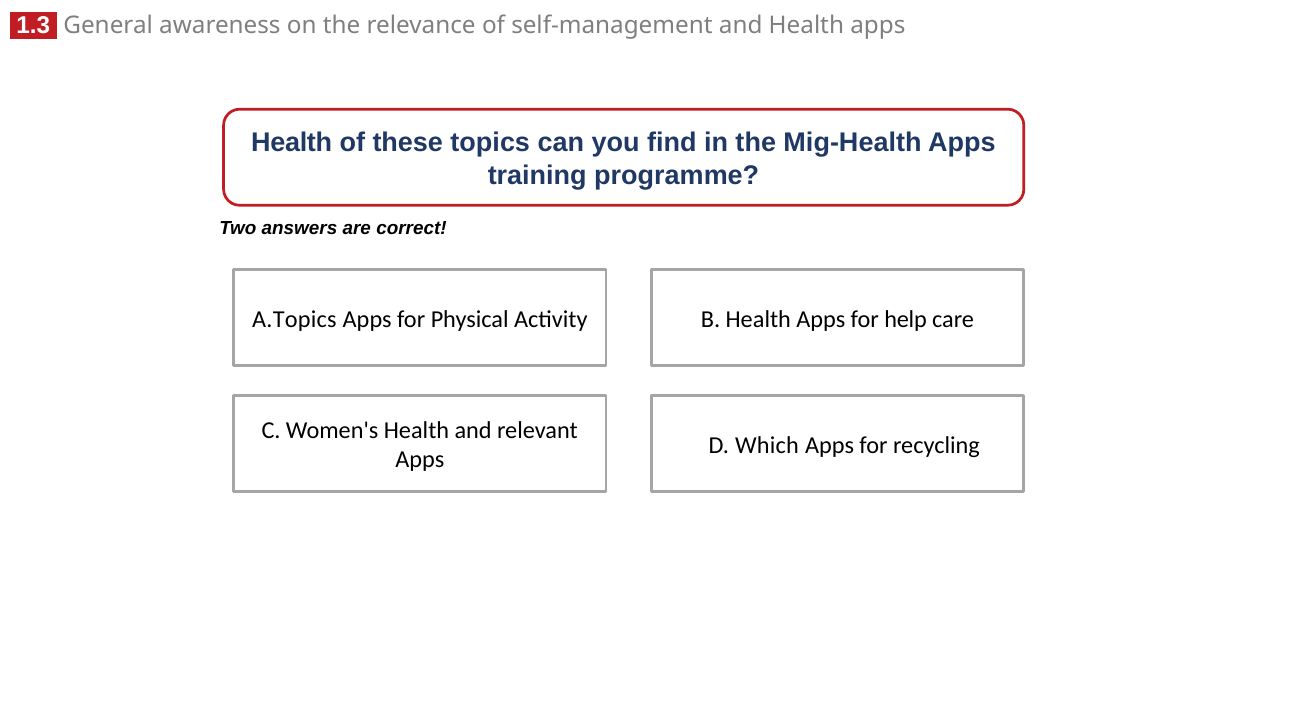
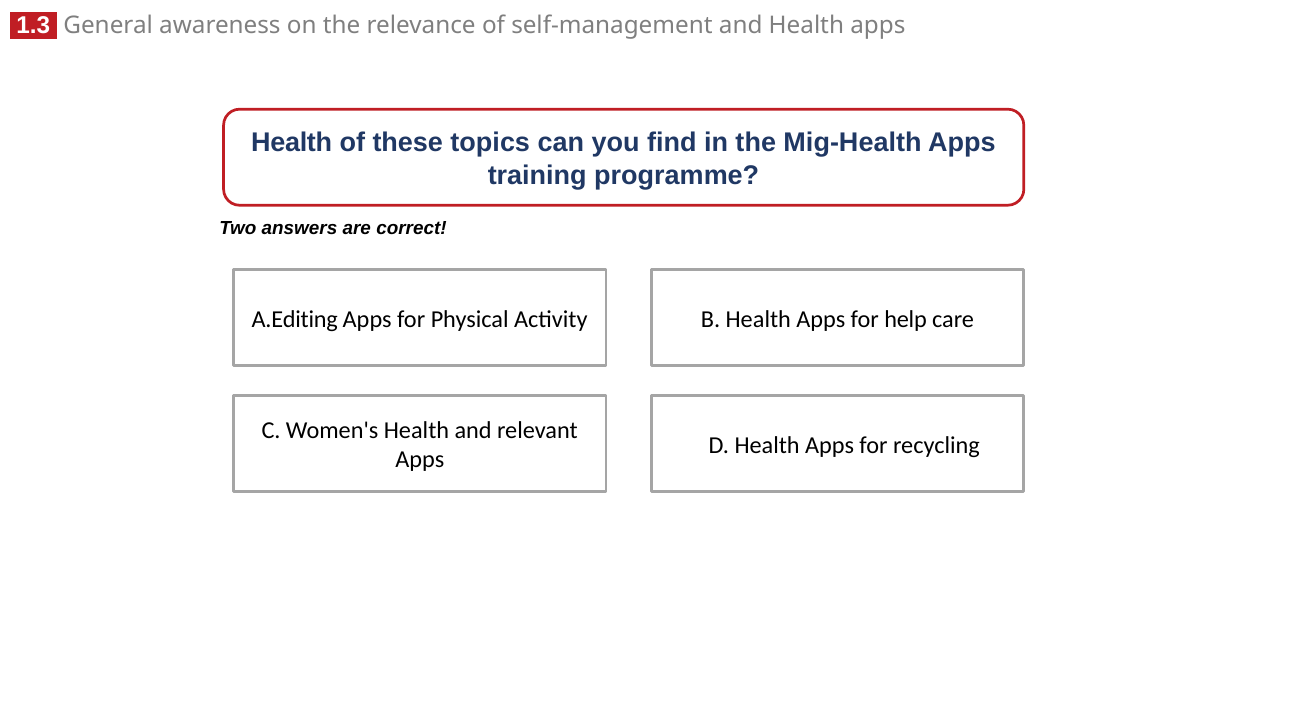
A.Topics: A.Topics -> A.Editing (295, 319)
D Which: Which -> Health (767, 446)
